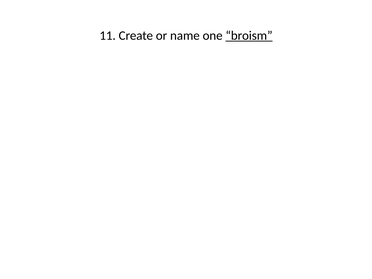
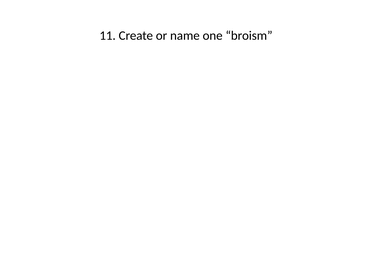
broism underline: present -> none (249, 36)
